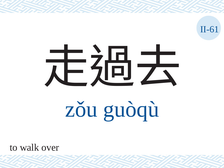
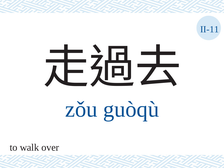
II-61: II-61 -> II-11 (210, 29)
